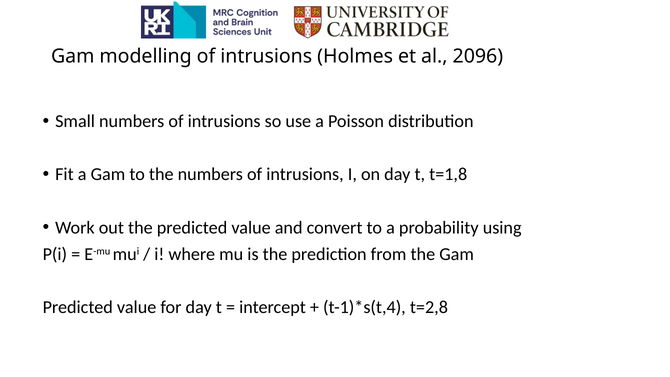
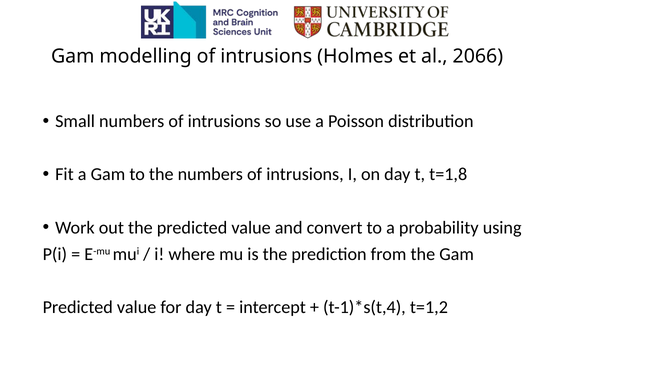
2096: 2096 -> 2066 (478, 56)
t=2,8: t=2,8 -> t=1,2 (429, 307)
